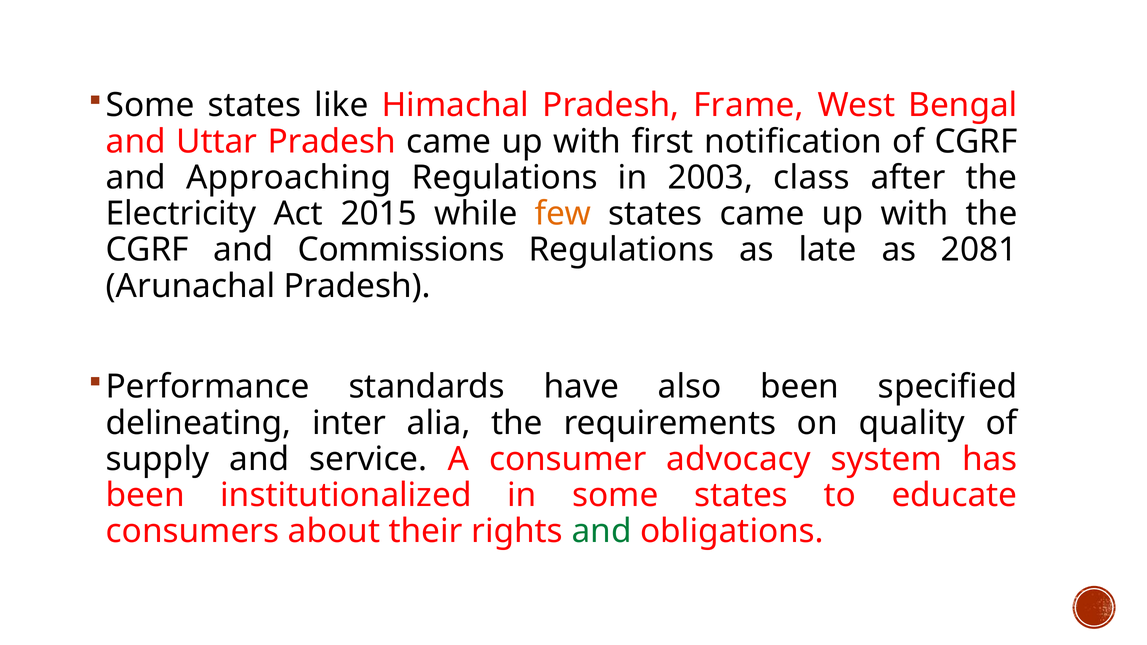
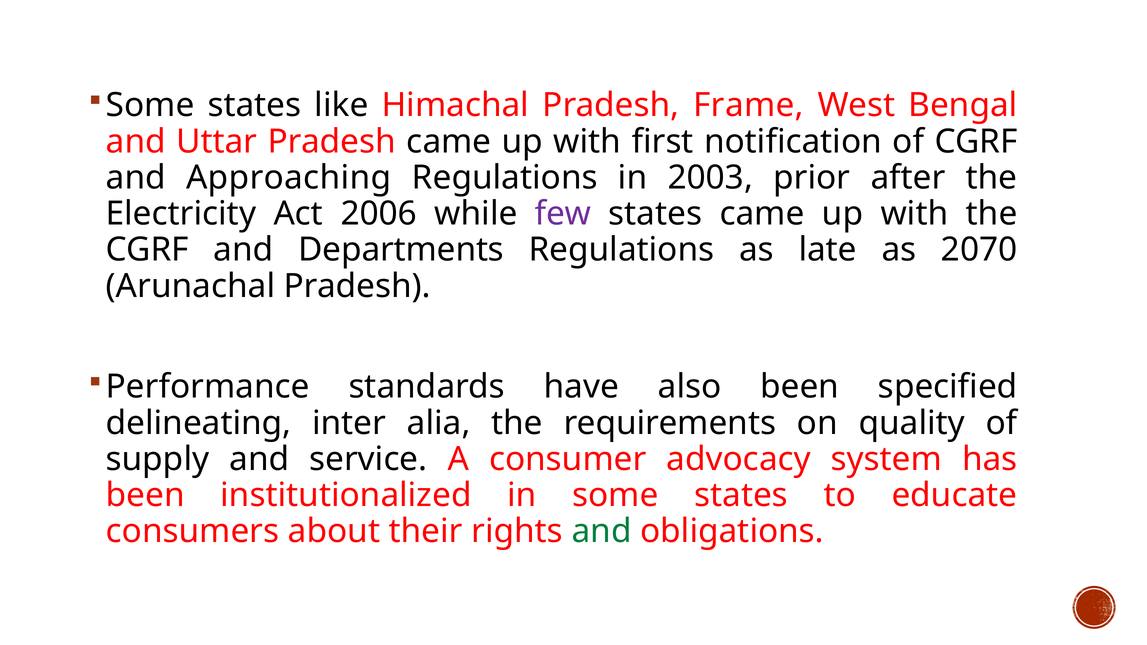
class: class -> prior (812, 178)
2015: 2015 -> 2006 (379, 214)
few colour: orange -> purple (563, 214)
Commissions: Commissions -> Departments (401, 250)
2081: 2081 -> 2070 (979, 250)
